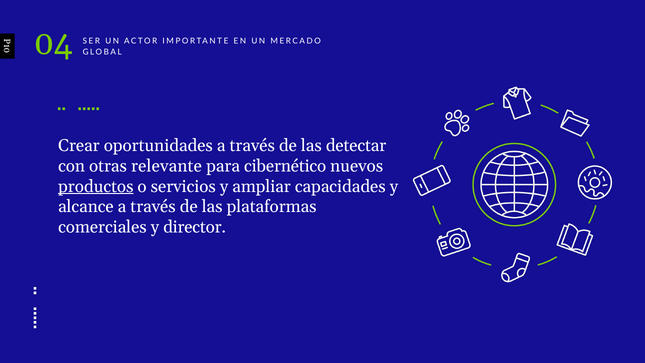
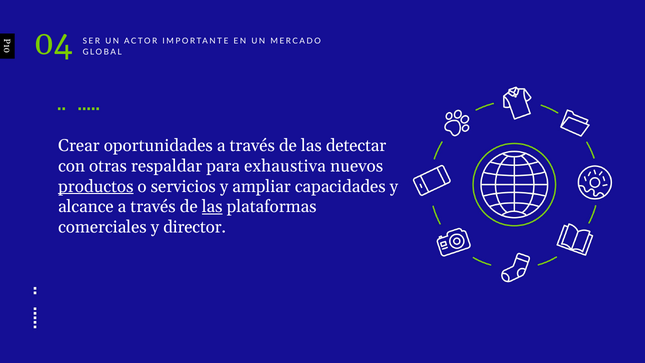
relevante: relevante -> respaldar (167, 166)
cibernético: cibernético -> exhaustiva (285, 166)
las underline: none -> present (212, 207)
